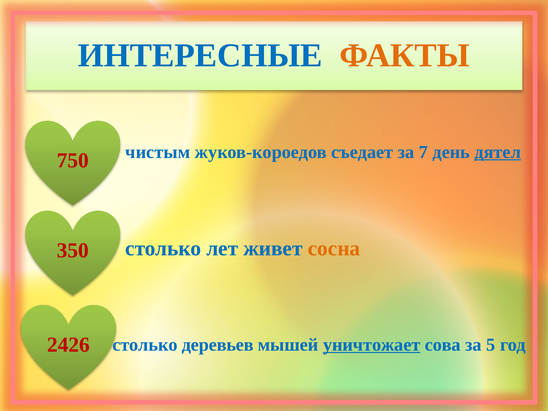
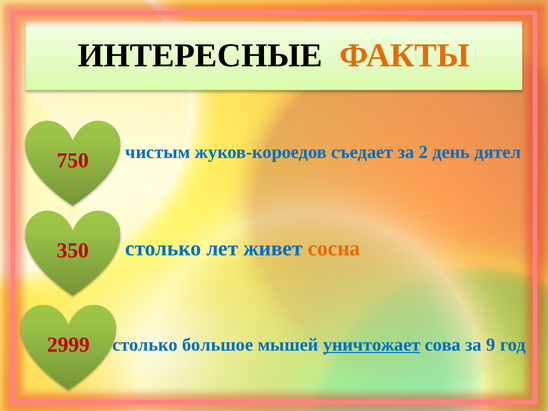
ИНТЕРЕСНЫЕ colour: blue -> black (200, 56)
7: 7 -> 2 (423, 152)
дятел underline: present -> none (498, 152)
2426: 2426 -> 2999 (68, 345)
деревьев: деревьев -> большое (218, 345)
5: 5 -> 9 (491, 345)
